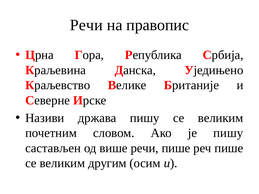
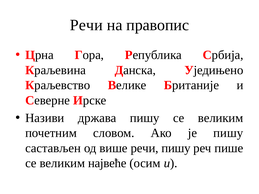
речи пише: пише -> пишу (176, 148)
другим: другим -> највеће (107, 163)
